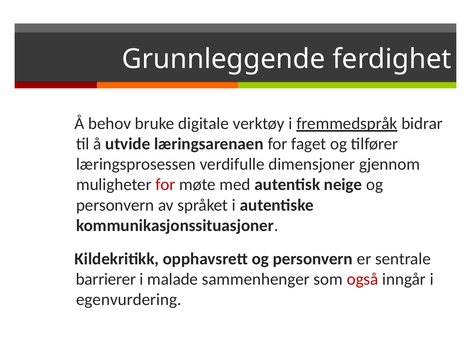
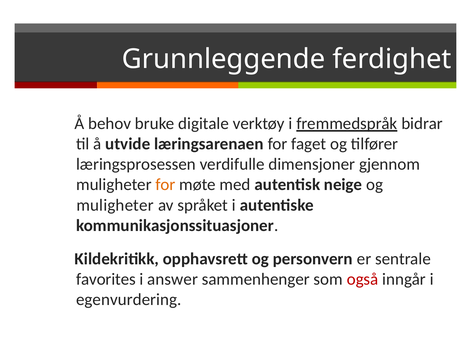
for colour: red -> orange (165, 185)
personvern: personvern -> muligheter (115, 205)
barrierer: barrierer -> favorites (106, 280)
malade: malade -> answer (173, 280)
